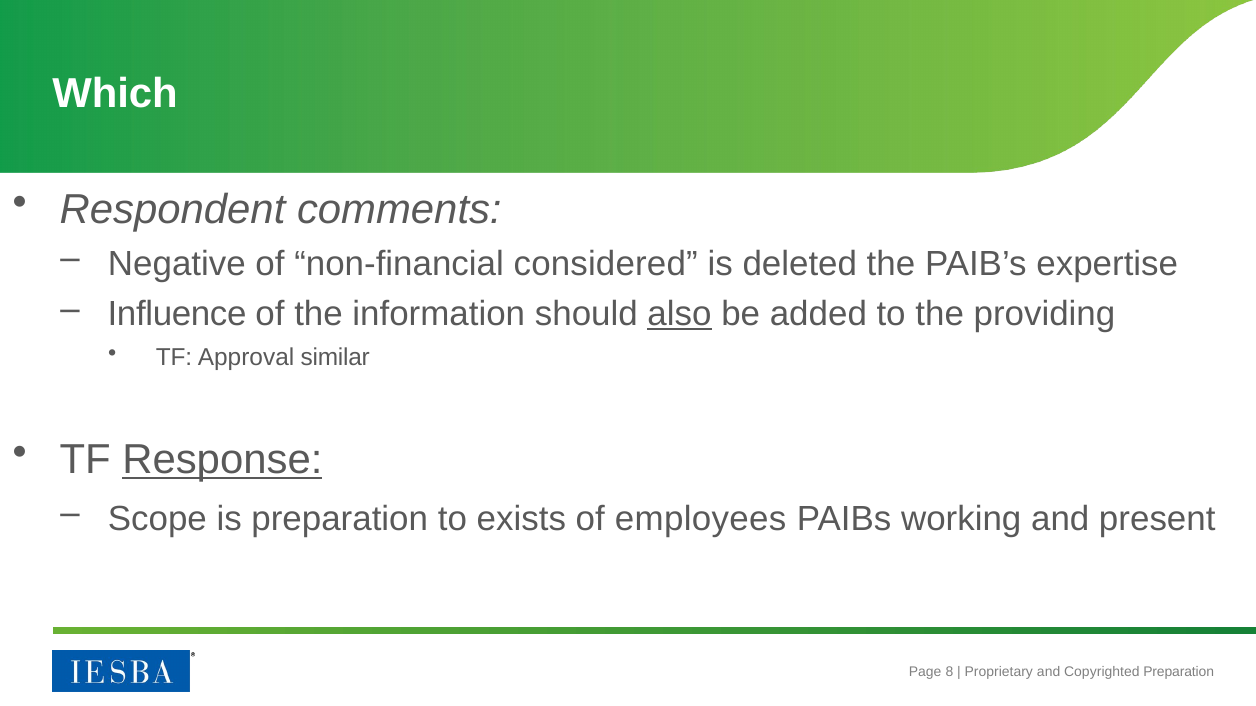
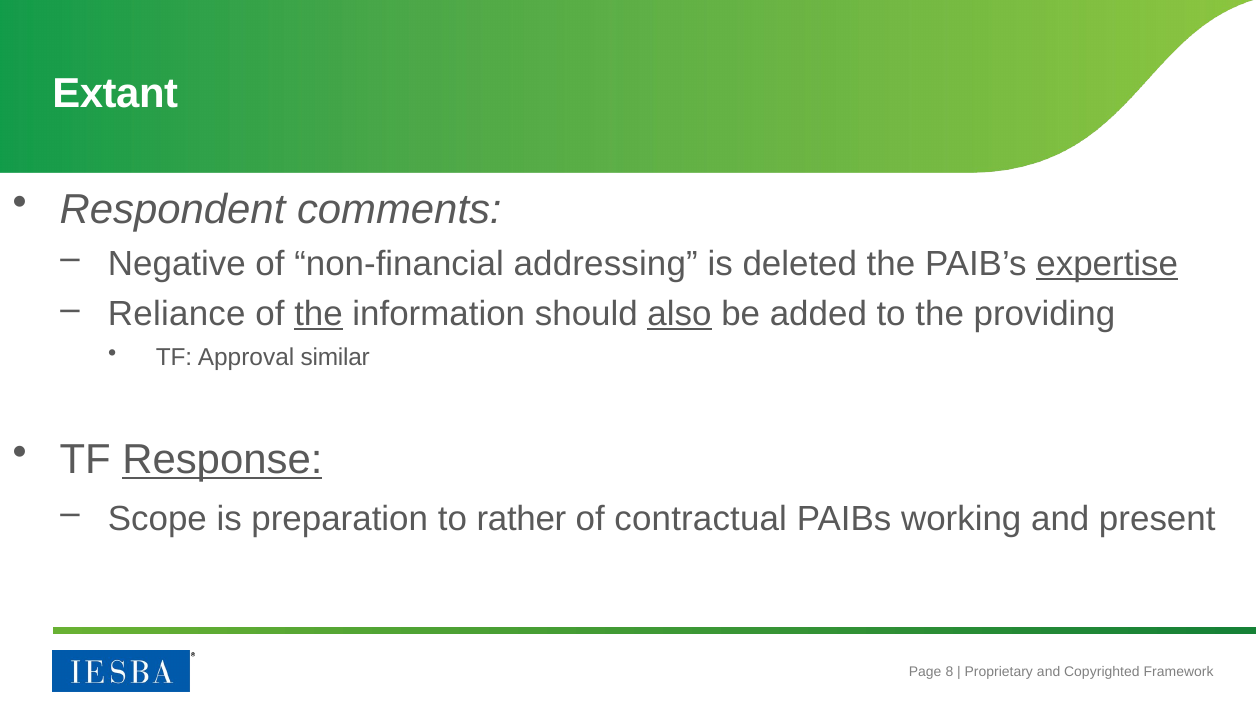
Which: Which -> Extant (115, 94)
considered: considered -> addressing (606, 264)
expertise underline: none -> present (1107, 264)
Influence: Influence -> Reliance (177, 314)
the underline: none -> present (319, 314)
exists: exists -> rather (521, 519)
employees: employees -> contractual (701, 519)
Preparation: Preparation -> Framework (1179, 672)
